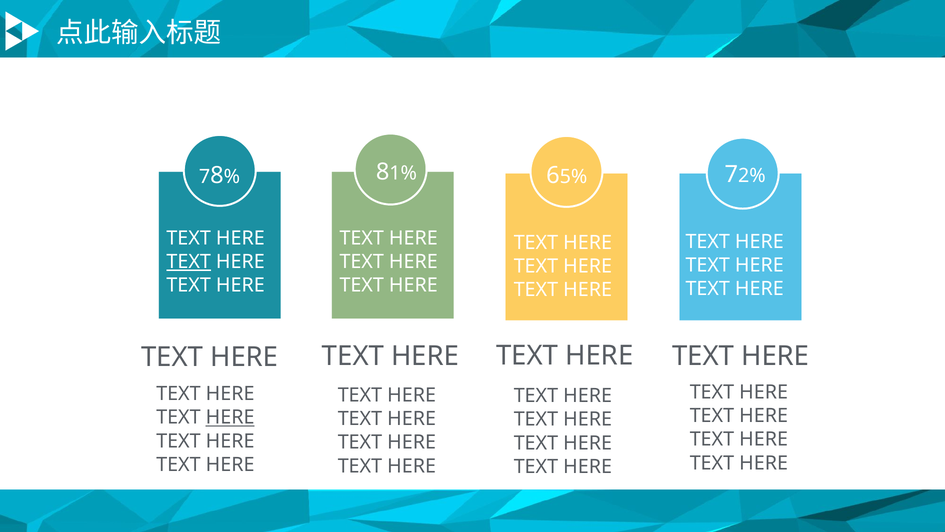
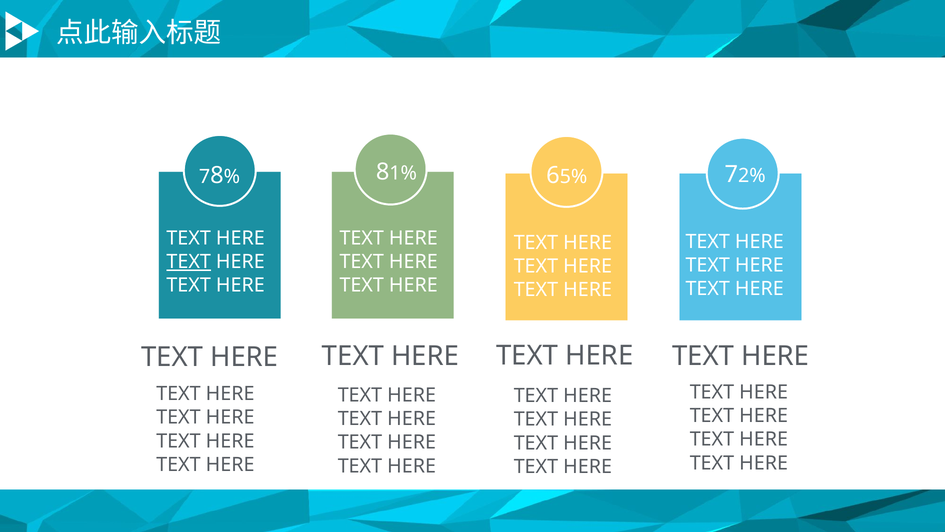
HERE underline: present -> none (230, 417)
